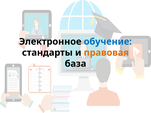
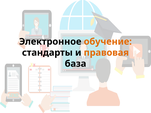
обучение colour: blue -> orange (108, 42)
